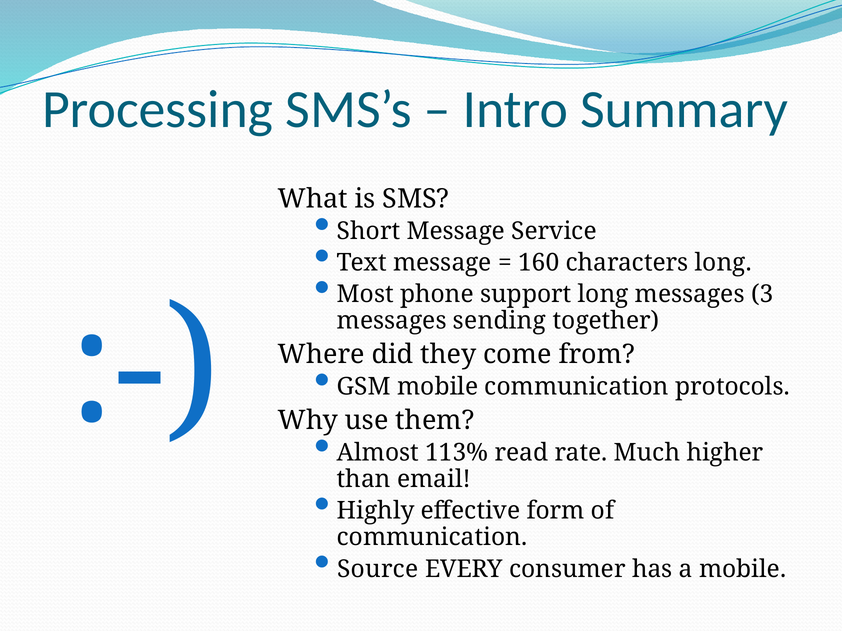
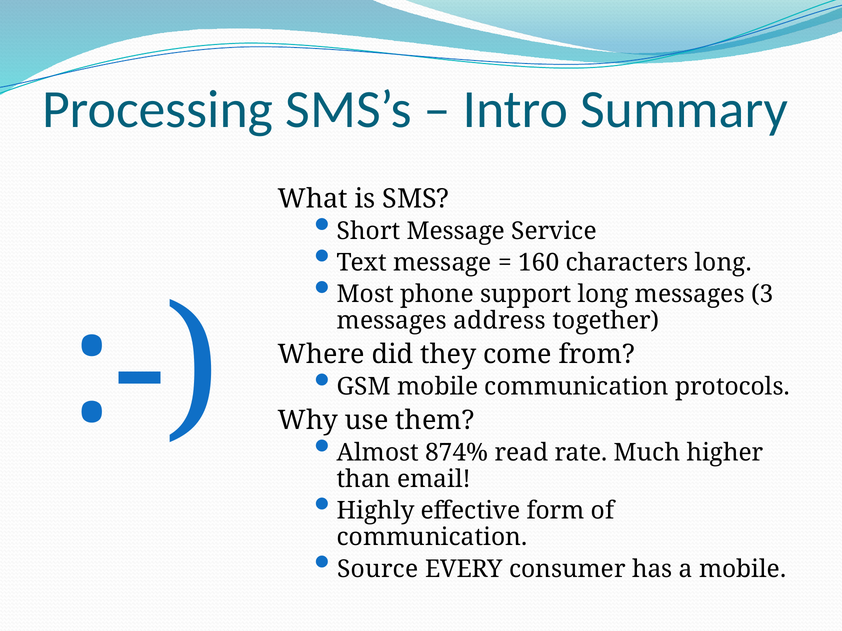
sending: sending -> address (500, 321)
113%: 113% -> 874% (457, 453)
